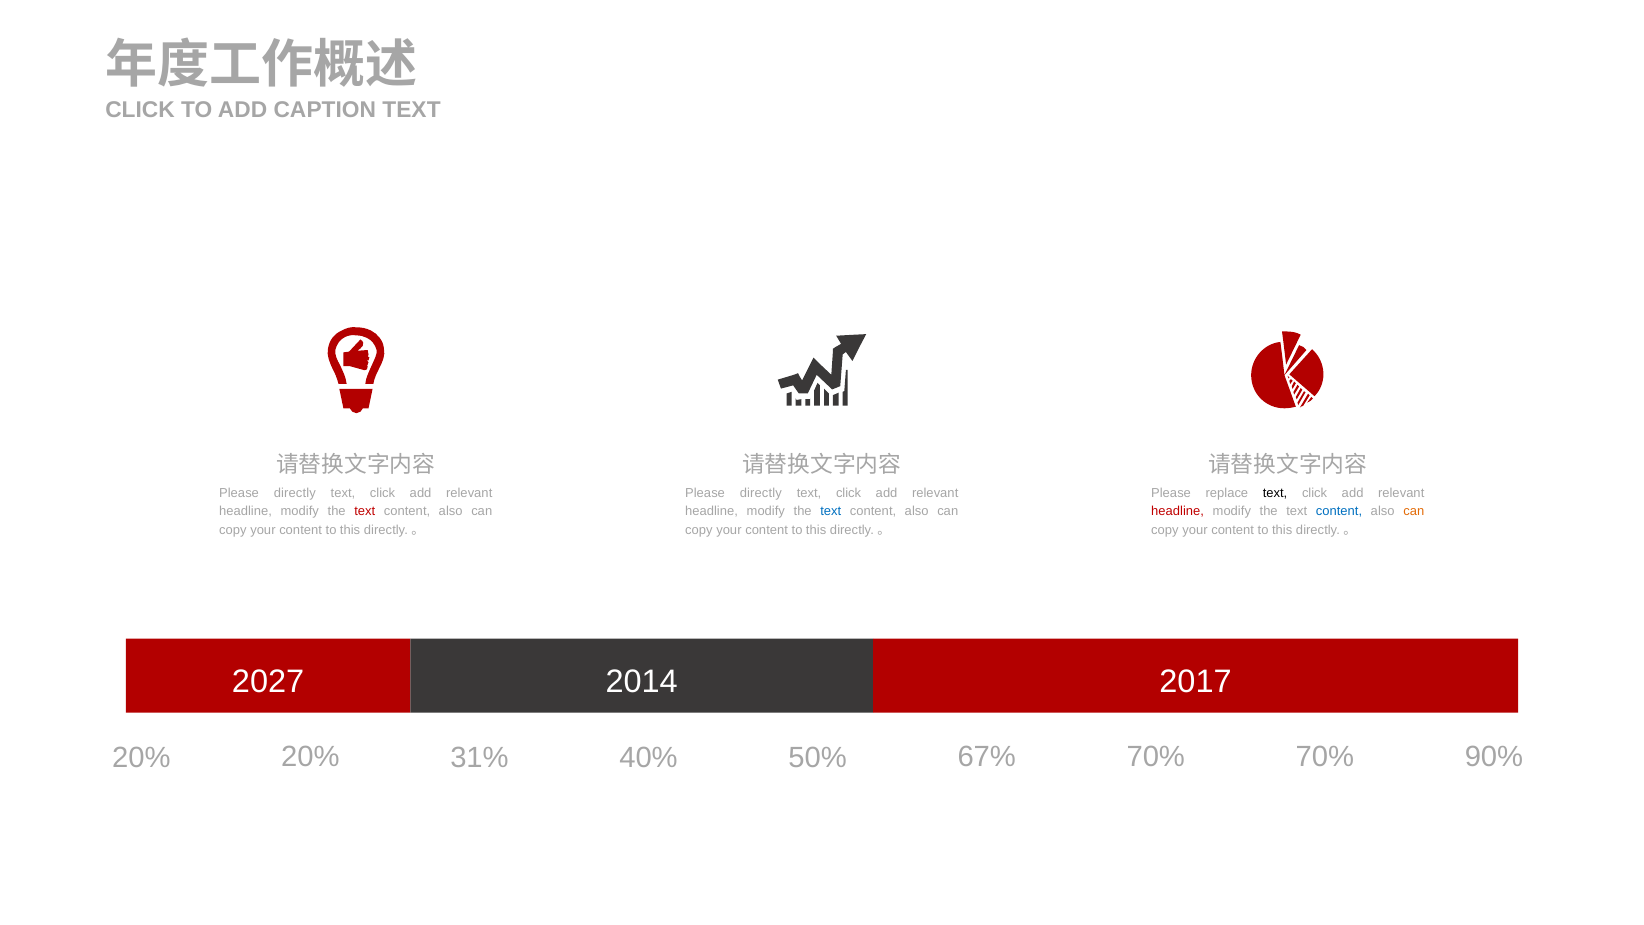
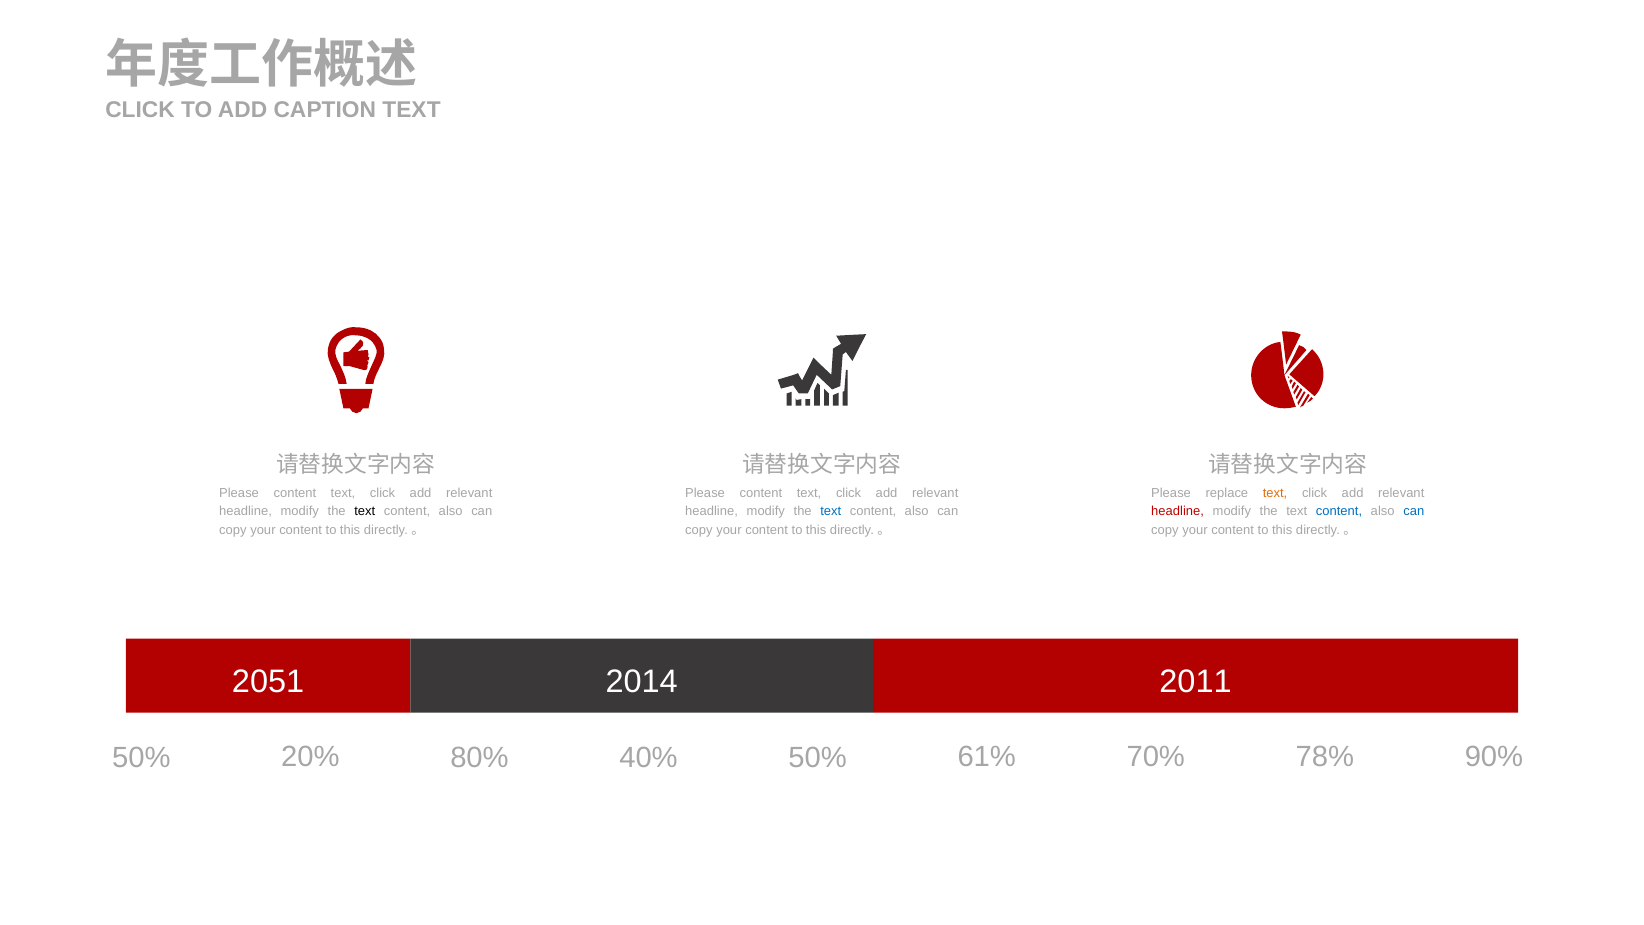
directly: directly -> content (295, 493)
directly: directly -> content (761, 493)
text colour: black -> orange (1275, 493)
text colour: red -> black (365, 511)
can colour: orange -> blue (1414, 511)
2027: 2027 -> 2051 (268, 682)
2017: 2017 -> 2011 (1196, 682)
20%: 20% -> 50% (141, 758)
31%: 31% -> 80% (479, 758)
67%: 67% -> 61% (987, 757)
70% 70%: 70% -> 78% (1325, 757)
